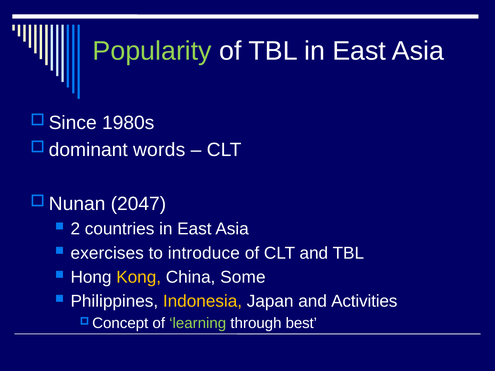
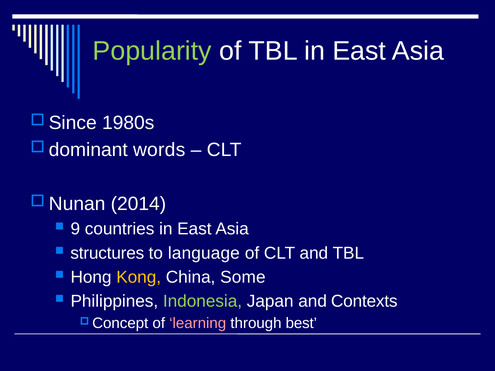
2047: 2047 -> 2014 (139, 204)
2: 2 -> 9 (75, 229)
exercises: exercises -> structures (107, 253)
introduce: introduce -> language (204, 253)
Indonesia colour: yellow -> light green (202, 301)
Activities: Activities -> Contexts (364, 301)
learning colour: light green -> pink (198, 324)
